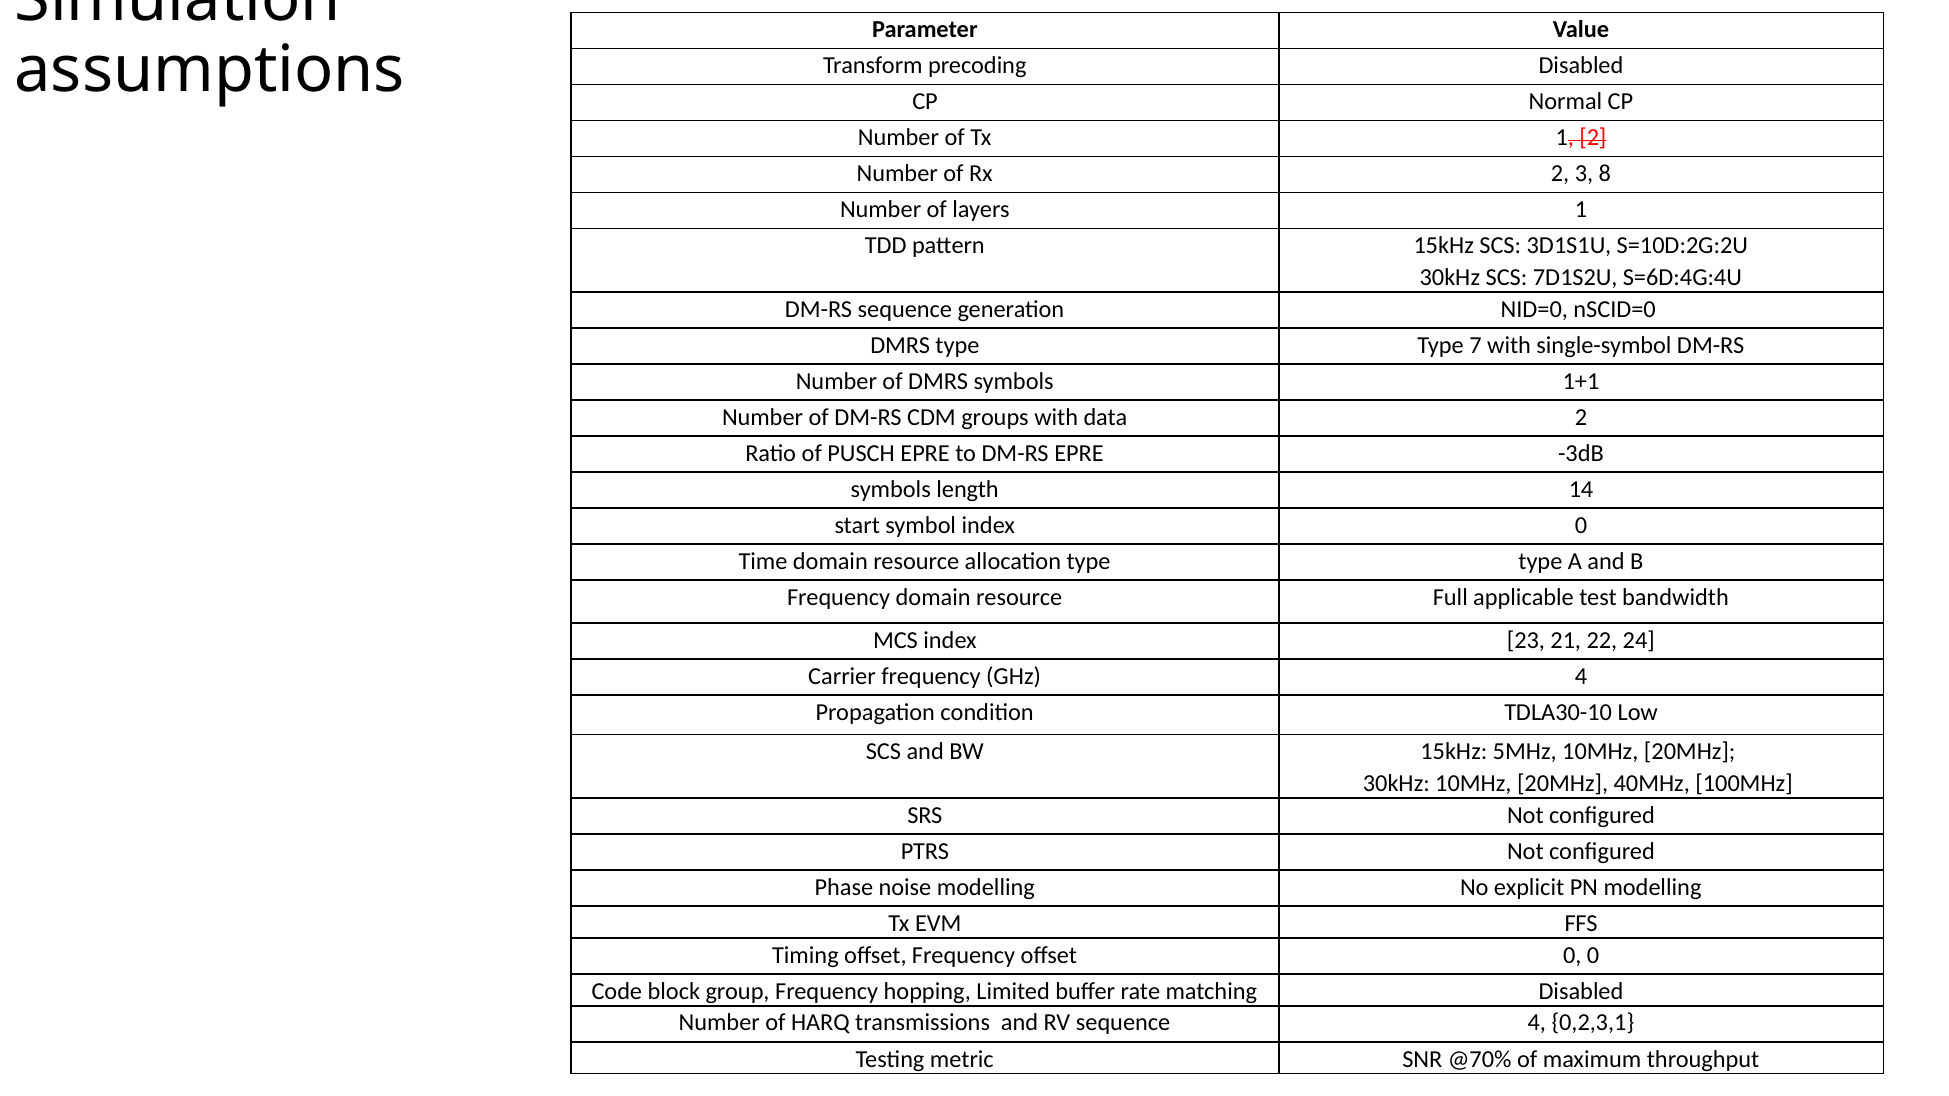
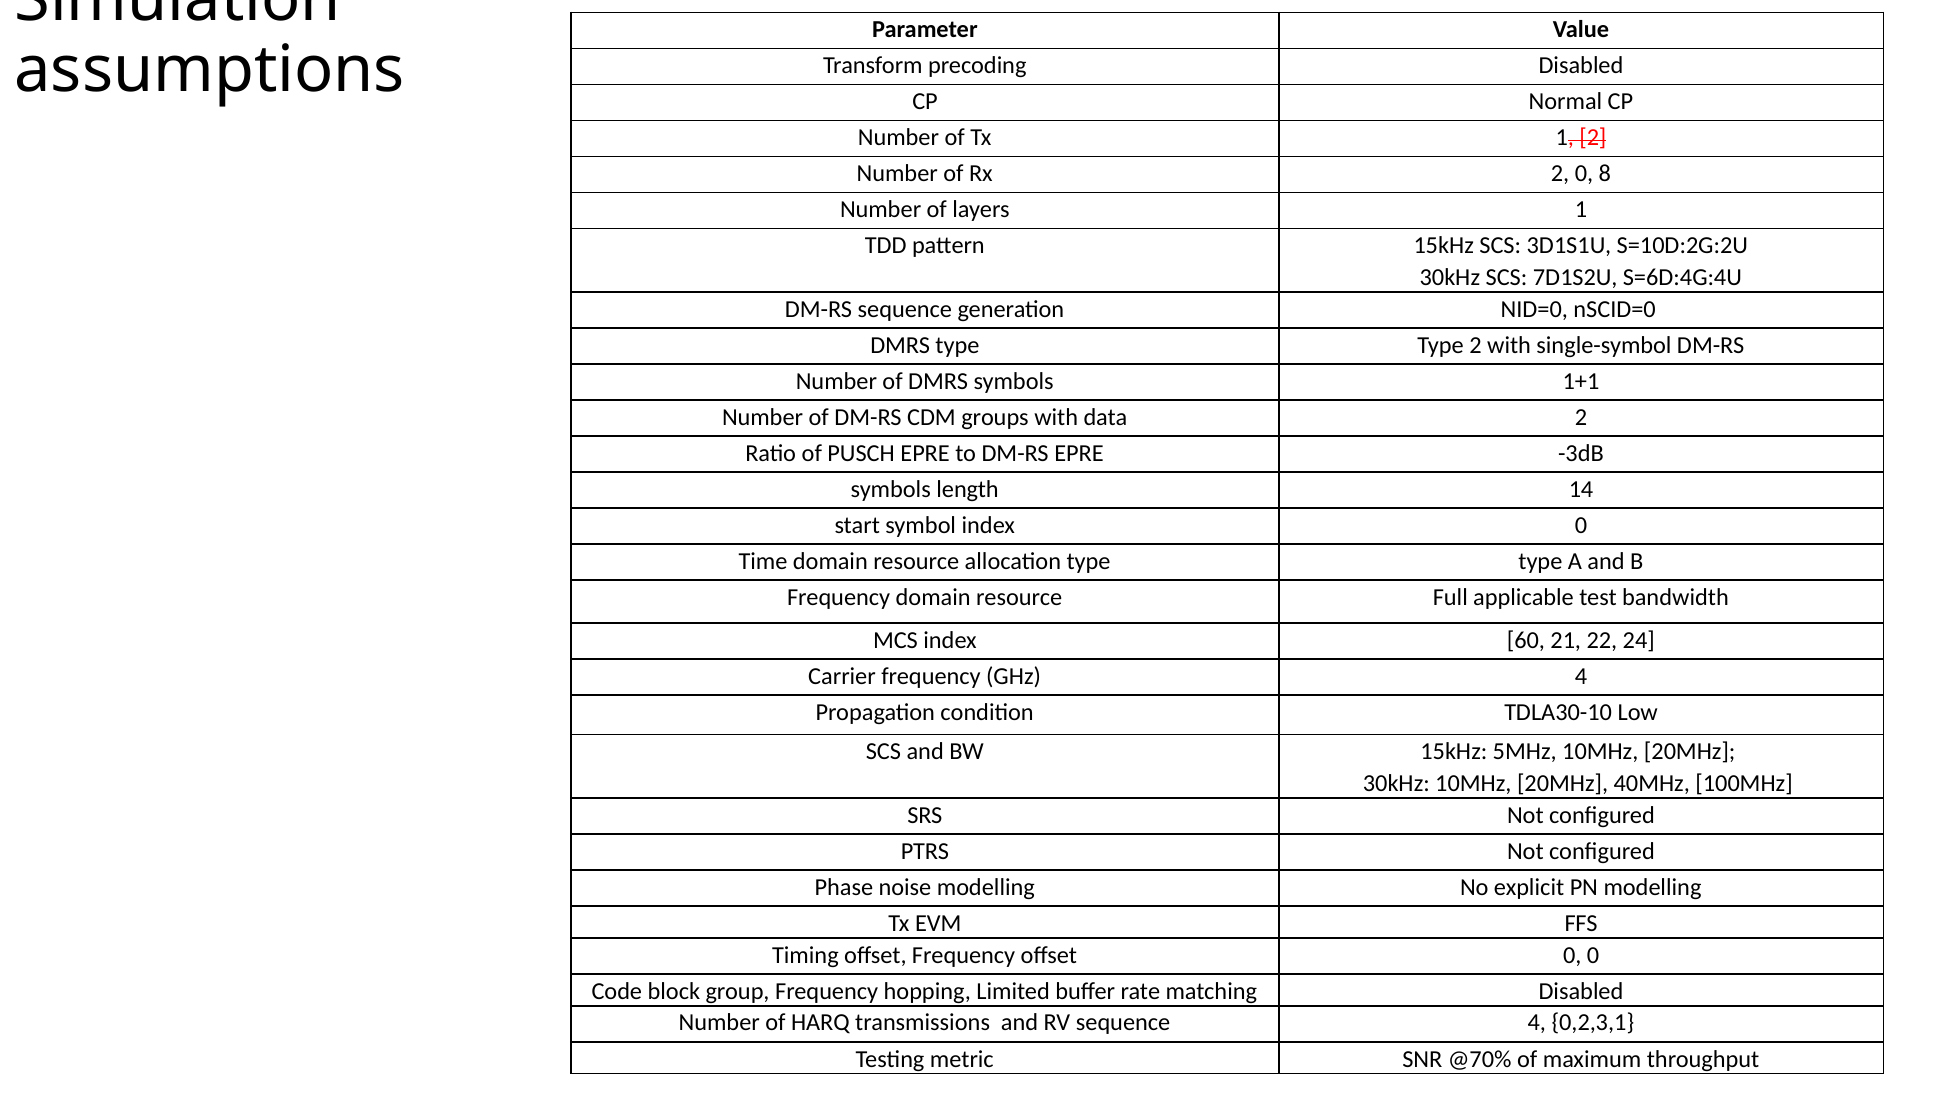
2 3: 3 -> 0 (1584, 174)
Type 7: 7 -> 2 (1475, 345)
23: 23 -> 60 (1526, 640)
